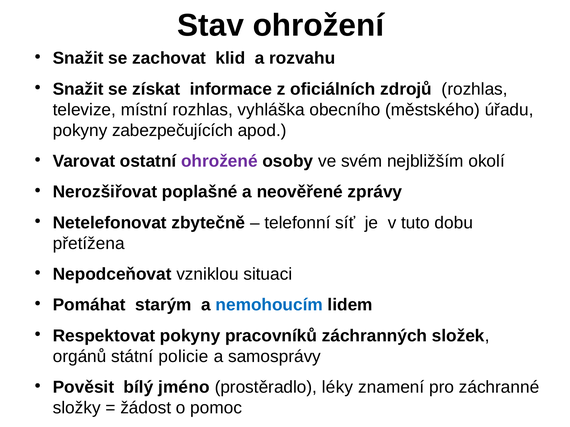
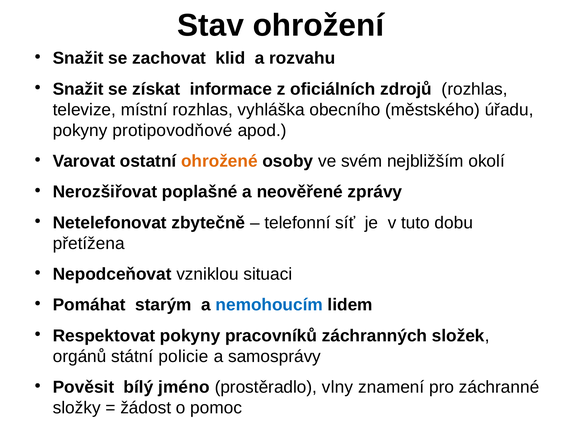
zabezpečujících: zabezpečujících -> protipovodňové (172, 130)
ohrožené colour: purple -> orange (219, 161)
léky: léky -> vlny (338, 388)
